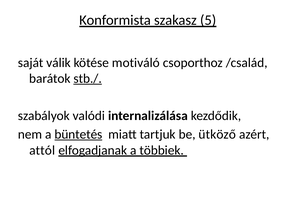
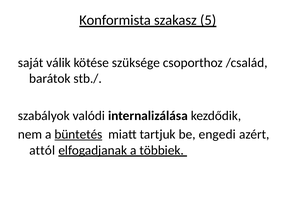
motiváló: motiváló -> szüksége (136, 63)
stb./ underline: present -> none (88, 79)
ütköző: ütköző -> engedi (217, 135)
